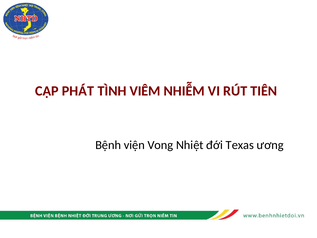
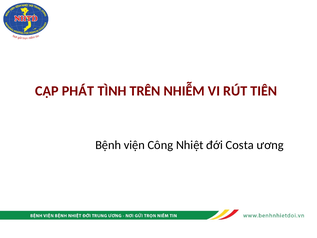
VIÊM: VIÊM -> TRÊN (145, 91)
Vong: Vong -> Công (160, 145)
Texas: Texas -> Costa (240, 145)
